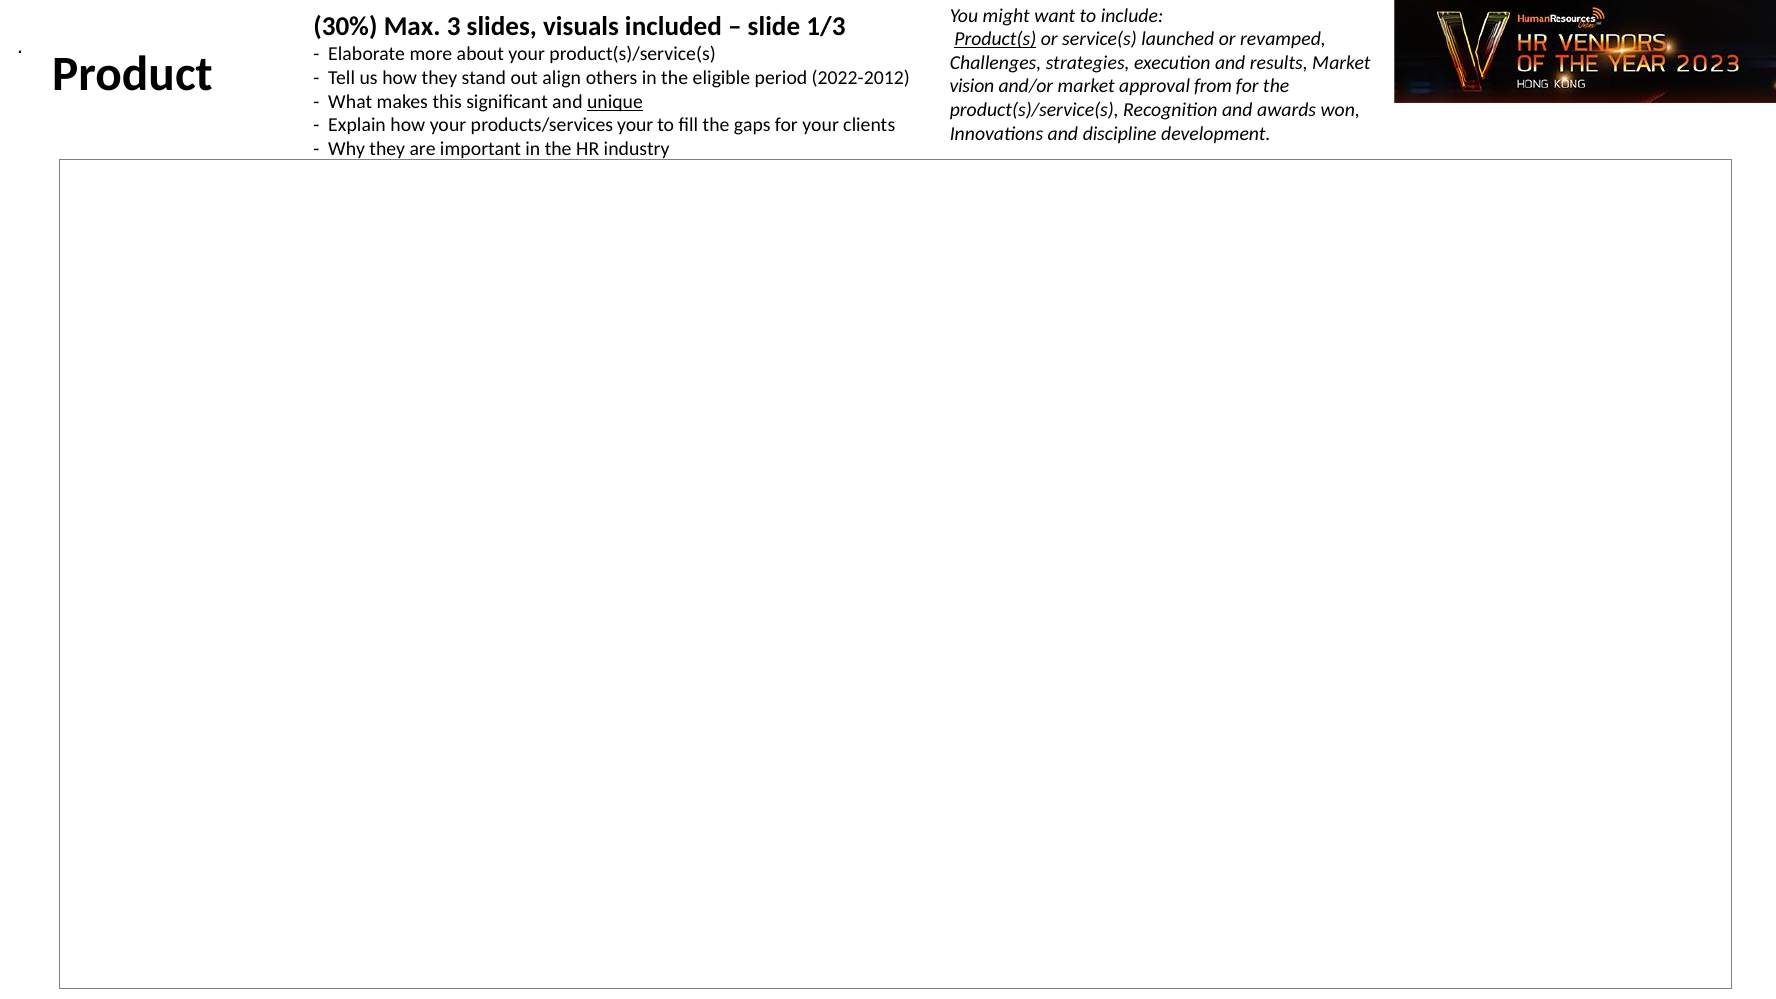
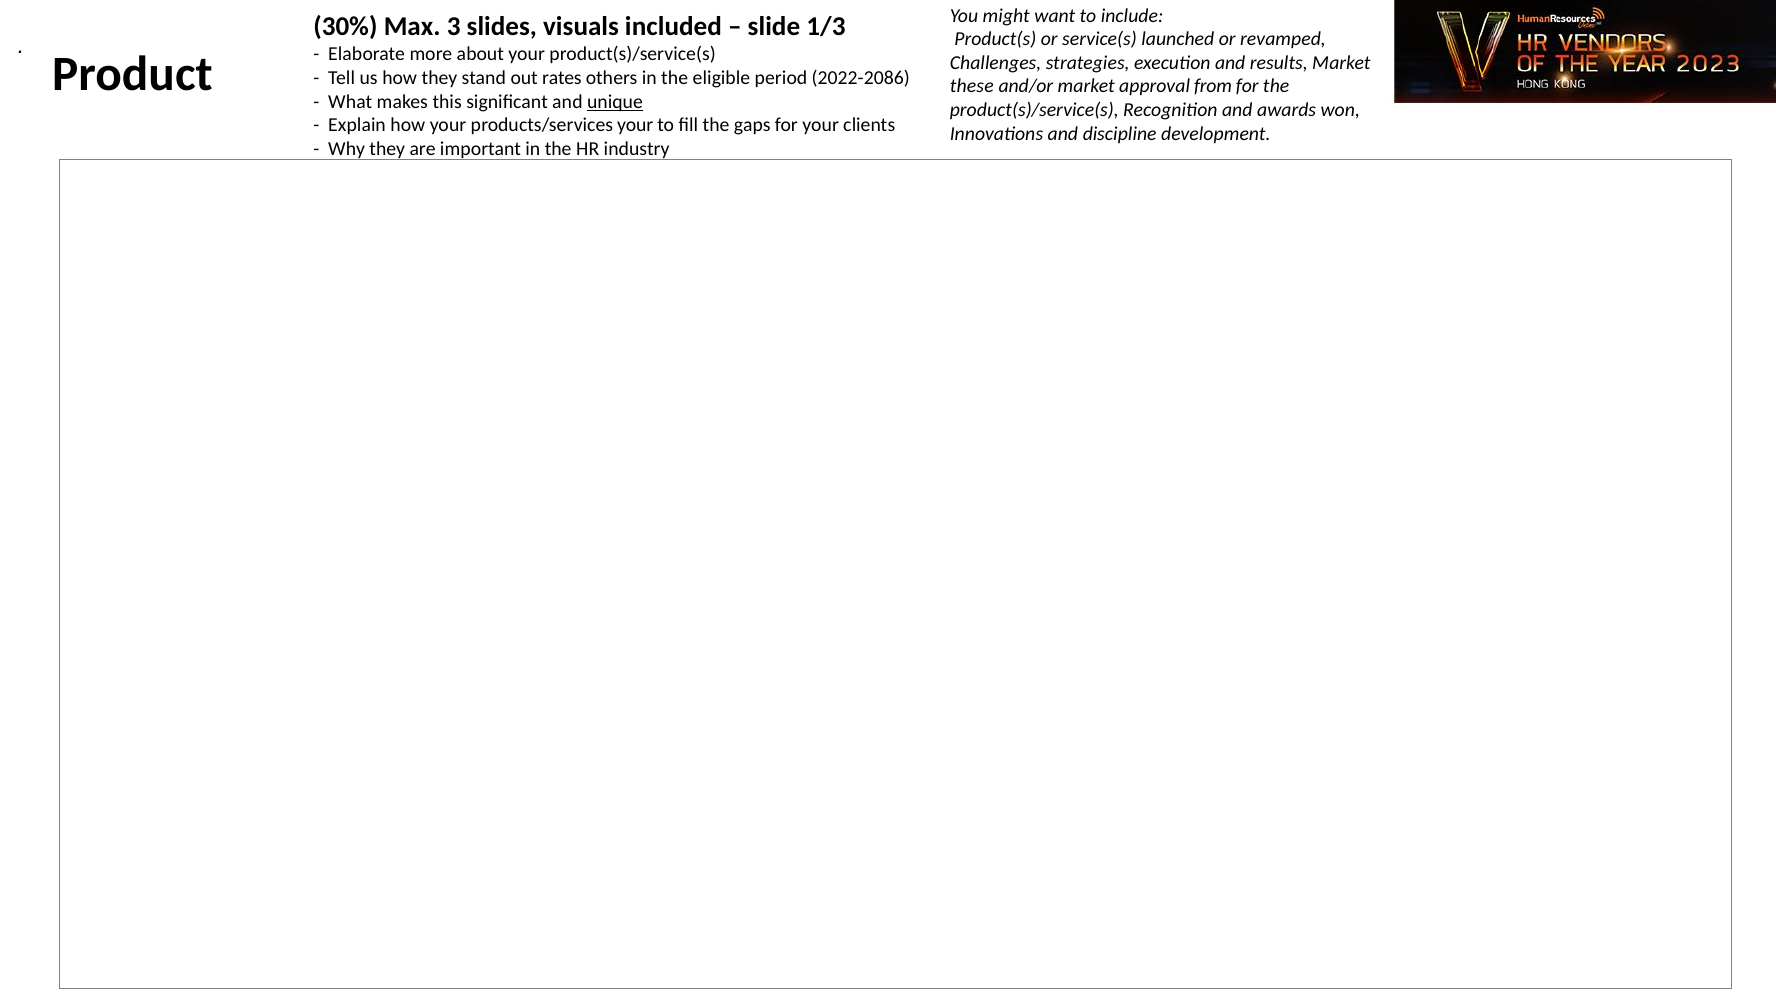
Product(s underline: present -> none (995, 39)
align: align -> rates (562, 78)
2022-2012: 2022-2012 -> 2022-2086 (861, 78)
vision: vision -> these (972, 86)
